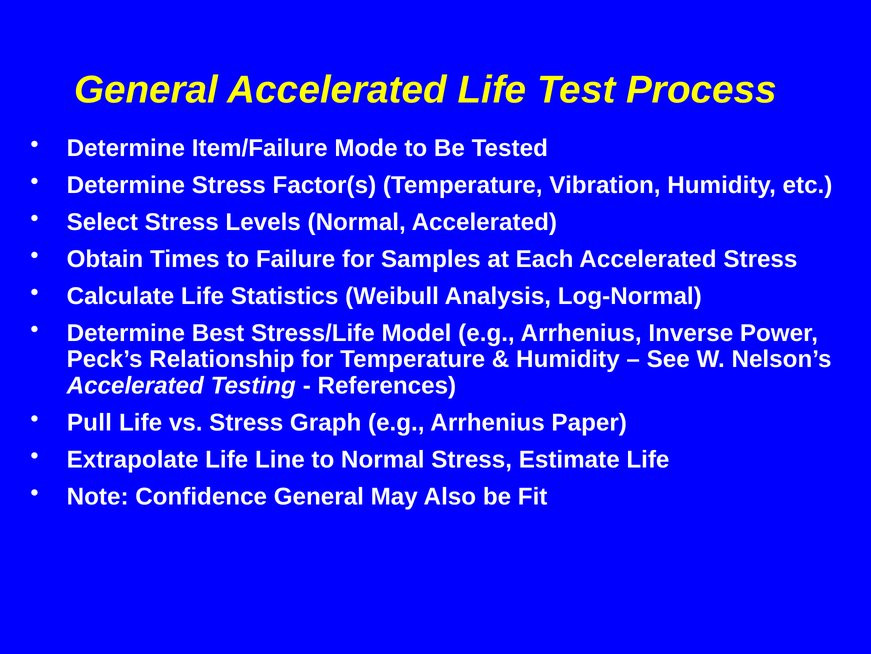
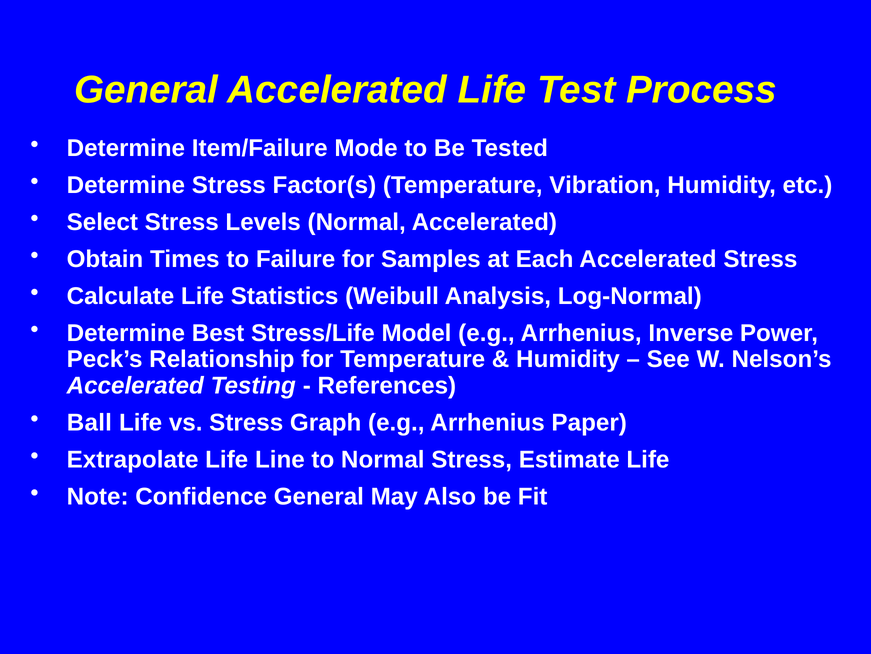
Pull: Pull -> Ball (89, 422)
